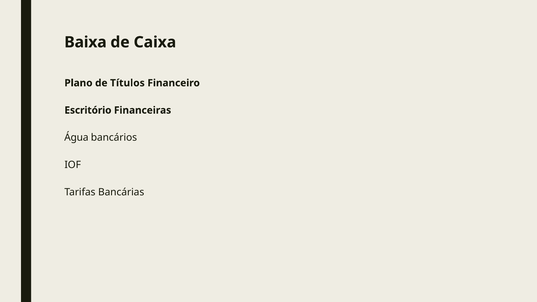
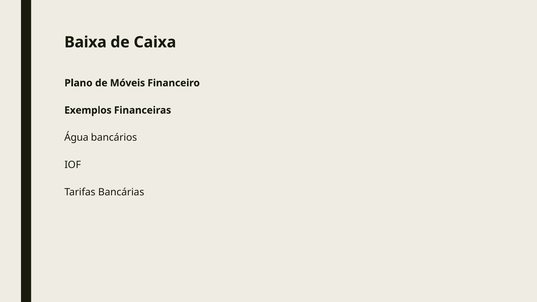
Títulos: Títulos -> Móveis (128, 83)
Escritório: Escritório -> Exemplos (88, 110)
